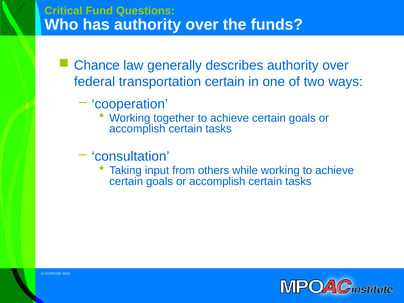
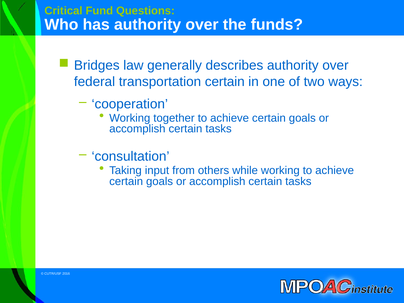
Chance: Chance -> Bridges (97, 66)
